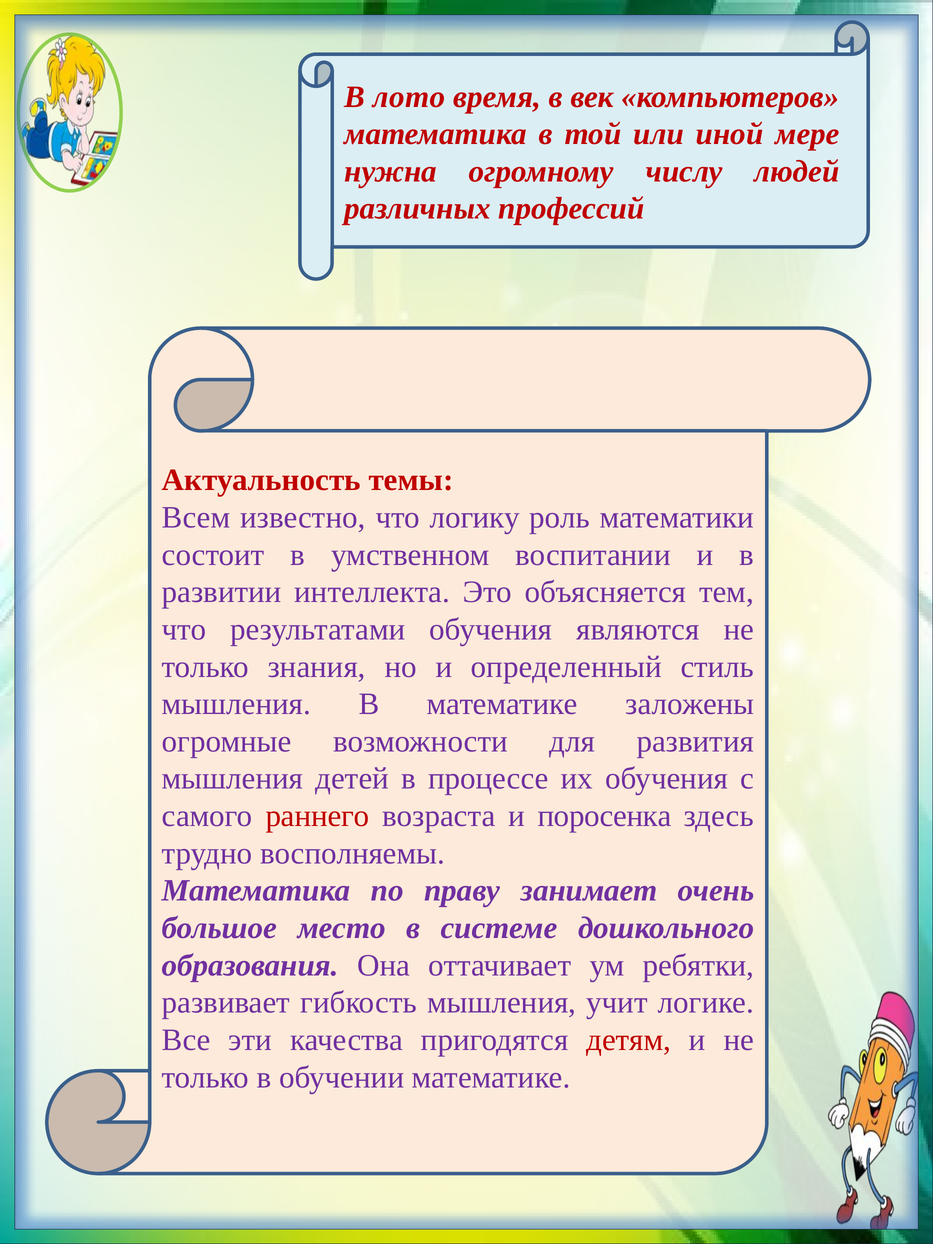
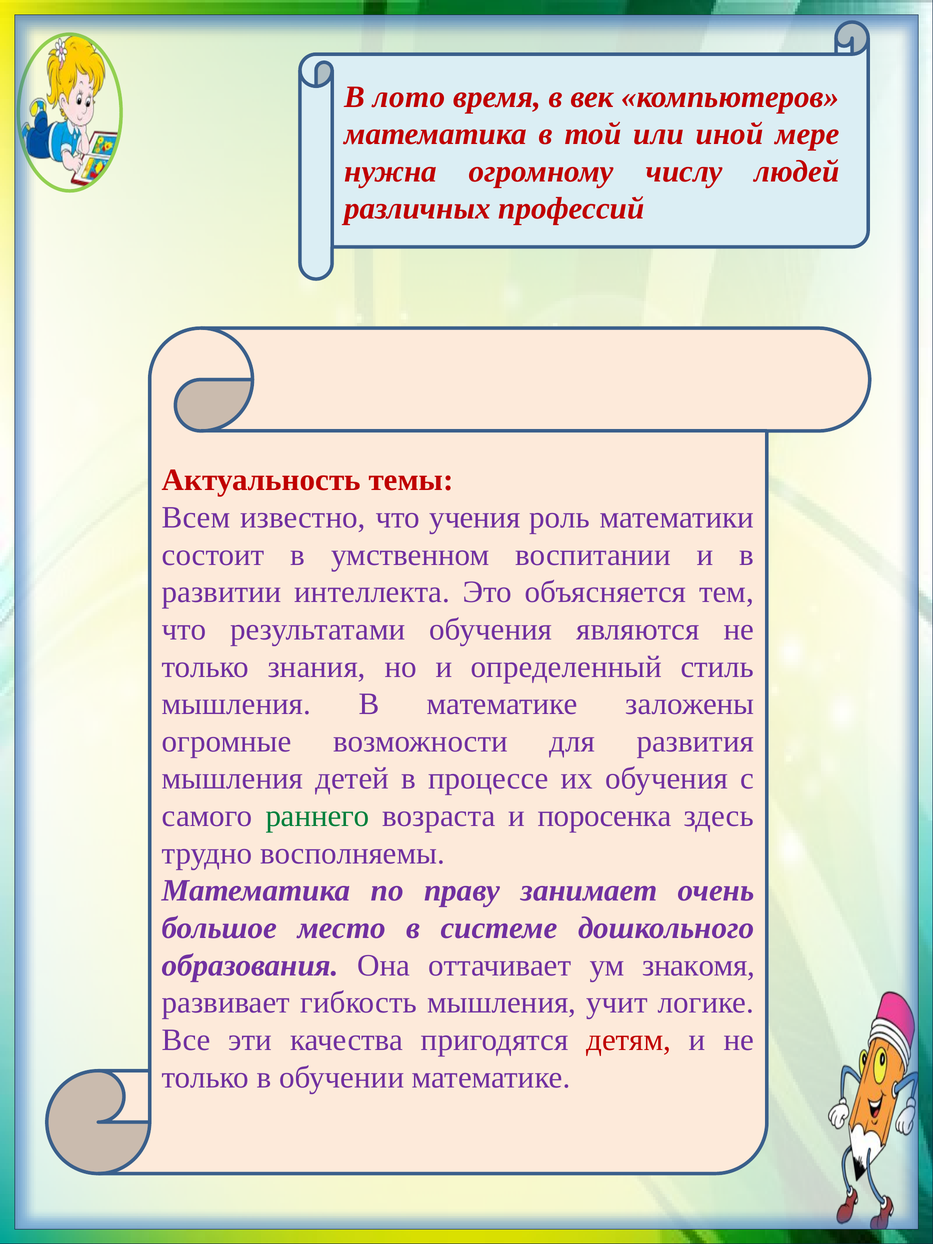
логику: логику -> учения (475, 517)
раннего colour: red -> green (317, 816)
ребятки: ребятки -> знакомя (699, 965)
